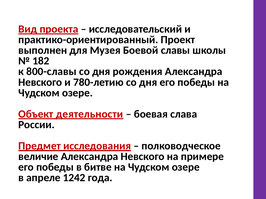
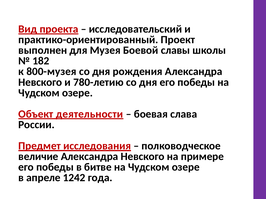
800-славы: 800-славы -> 800-музея (51, 72)
